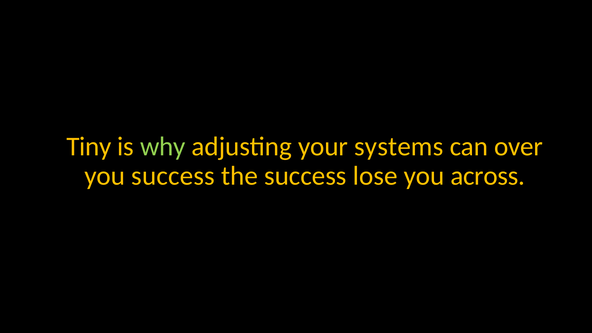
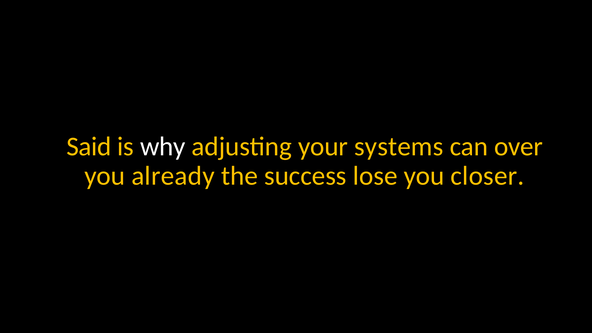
Tiny: Tiny -> Said (89, 146)
why colour: light green -> white (163, 146)
you success: success -> already (173, 176)
across: across -> closer (487, 176)
